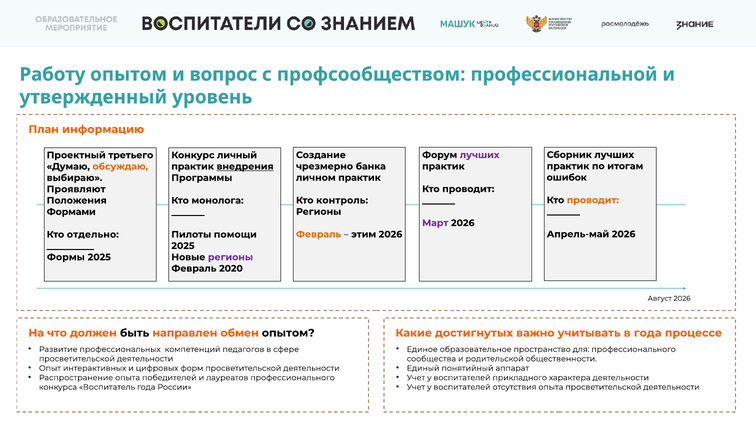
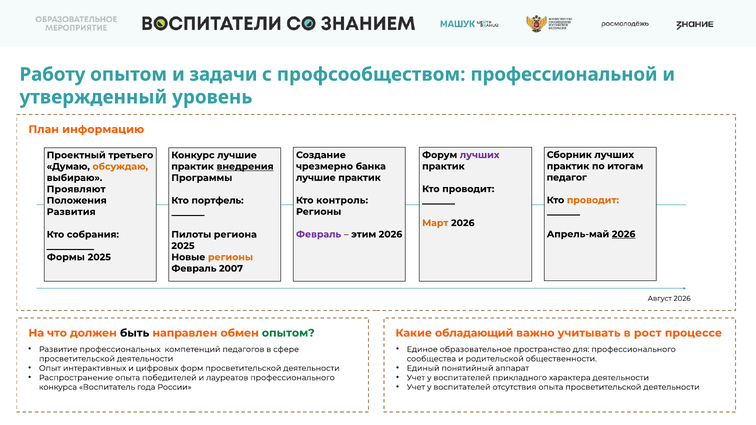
вопрос: вопрос -> задачи (223, 75)
Конкурс личный: личный -> лучшие (237, 155)
ошибок: ошибок -> педагог (567, 178)
личном: личном -> лучшие (316, 178)
монолога: монолога -> портфель (218, 201)
Формами: Формами -> Развития (71, 212)
Март colour: purple -> orange (435, 223)
2026 underline: none -> present (624, 234)
Февраль colour: orange -> purple (319, 234)
отдельно: отдельно -> собрания (93, 235)
помощи: помощи -> региона (235, 235)
регионы colour: purple -> orange (231, 257)
2020: 2020 -> 2007 (231, 269)
опытом colour: black -> green (288, 333)
достигнутых: достигнутых -> обладающий (474, 333)
в года: года -> рост (648, 333)
